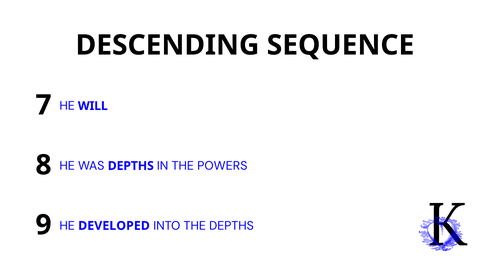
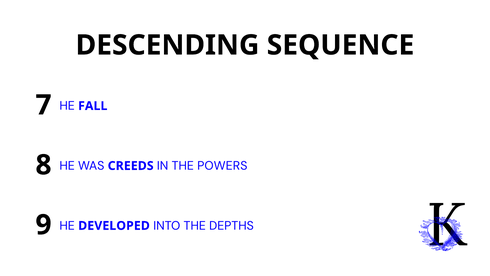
WILL: WILL -> FALL (93, 106)
WAS DEPTHS: DEPTHS -> CREEDS (131, 166)
